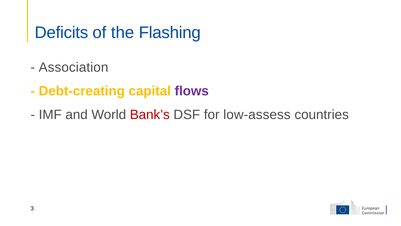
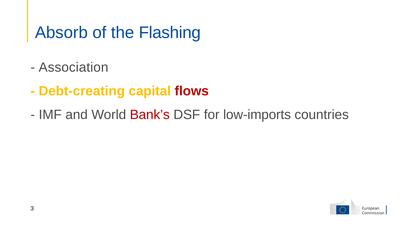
Deficits: Deficits -> Absorb (61, 32)
flows colour: purple -> red (192, 91)
low-assess: low-assess -> low-imports (257, 114)
